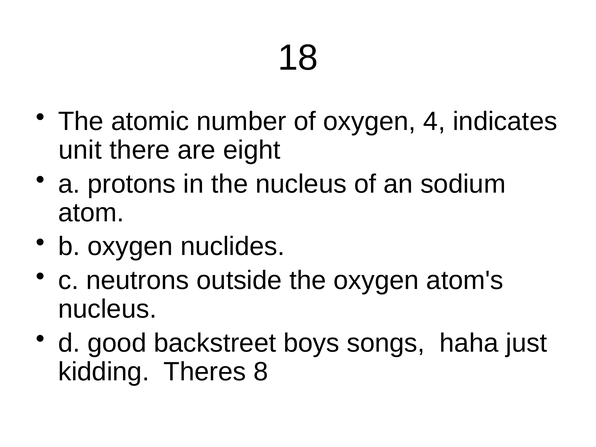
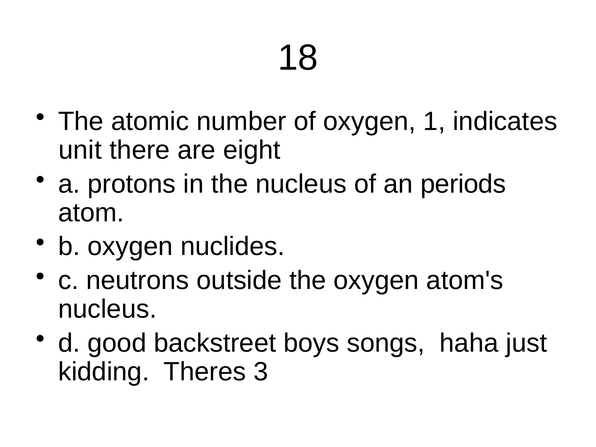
4: 4 -> 1 (434, 121)
sodium: sodium -> periods (463, 184)
8: 8 -> 3 (261, 372)
